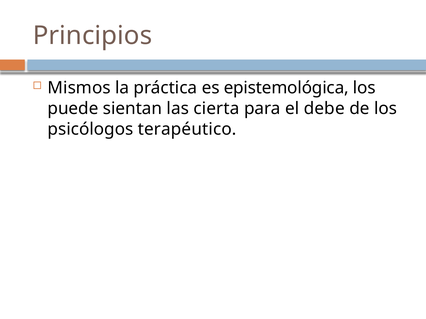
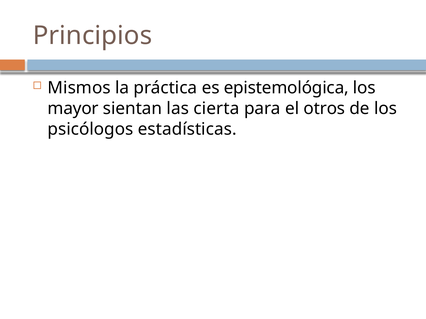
puede: puede -> mayor (73, 109)
debe: debe -> otros (324, 109)
terapéutico: terapéutico -> estadísticas (187, 129)
